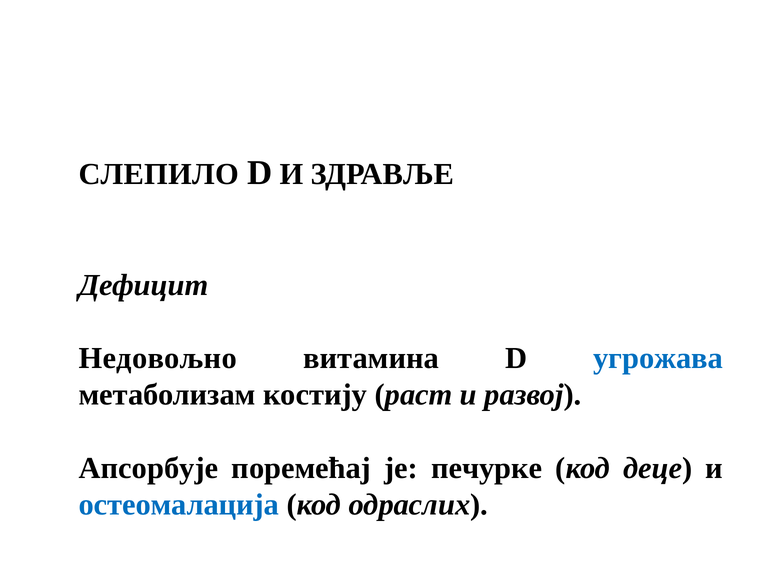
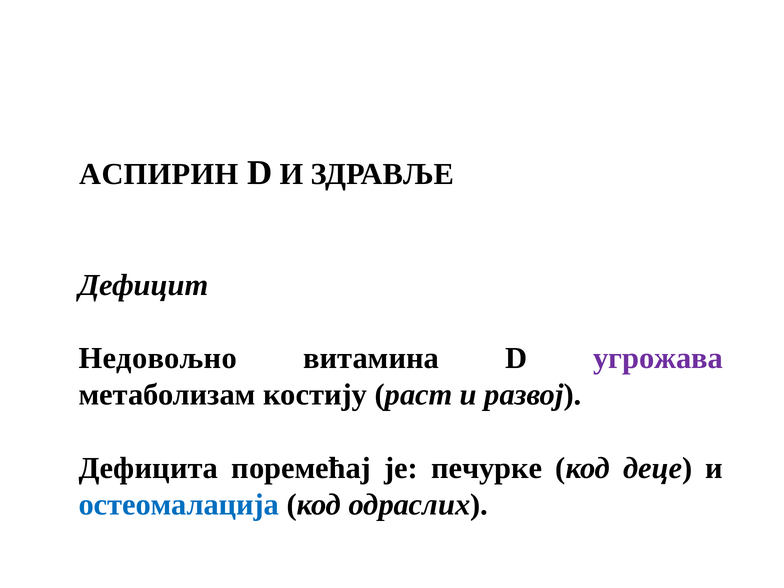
СЛЕПИЛО: СЛЕПИЛО -> АСПИРИН (159, 174)
угрожава colour: blue -> purple (658, 358)
Апсорбује: Апсорбује -> Дефицита (148, 468)
